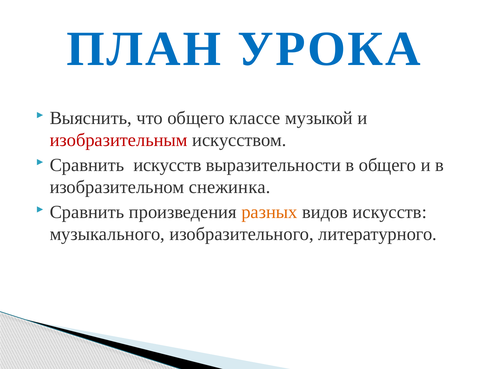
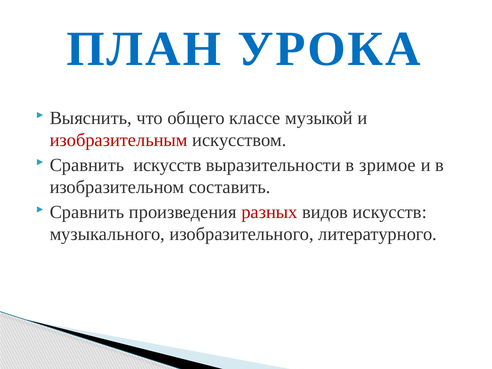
в общего: общего -> зримое (387, 165)
снежинка: снежинка -> составить (230, 187)
разных colour: orange -> red (269, 212)
